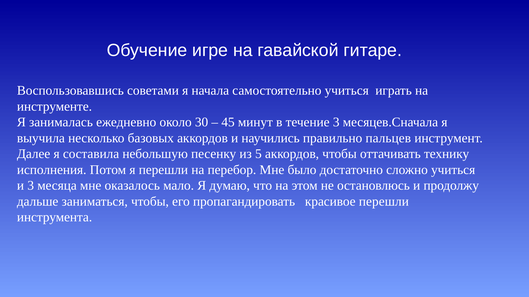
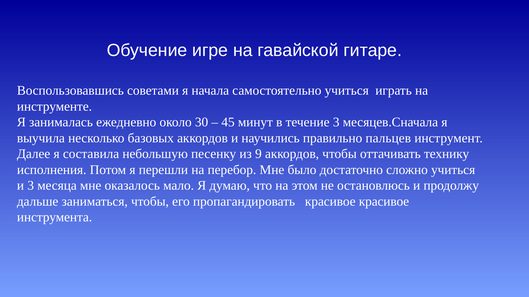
5: 5 -> 9 (258, 154)
красивое перешли: перешли -> красивое (384, 202)
